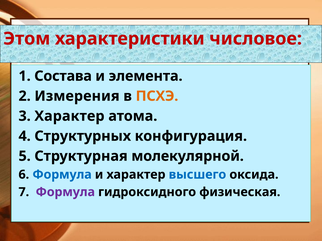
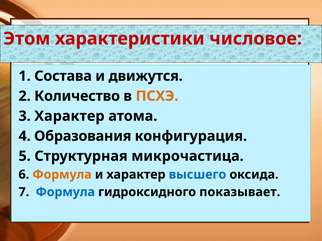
элемента: элемента -> движутся (146, 76)
Измерения: Измерения -> Количество (77, 96)
Структурных: Структурных -> Образования (83, 136)
молекулярной: молекулярной -> микрочастица (188, 156)
Формула colour: blue -> orange (62, 175)
Формула colour: purple -> blue (65, 192)
физическая: физическая -> показывает (240, 192)
